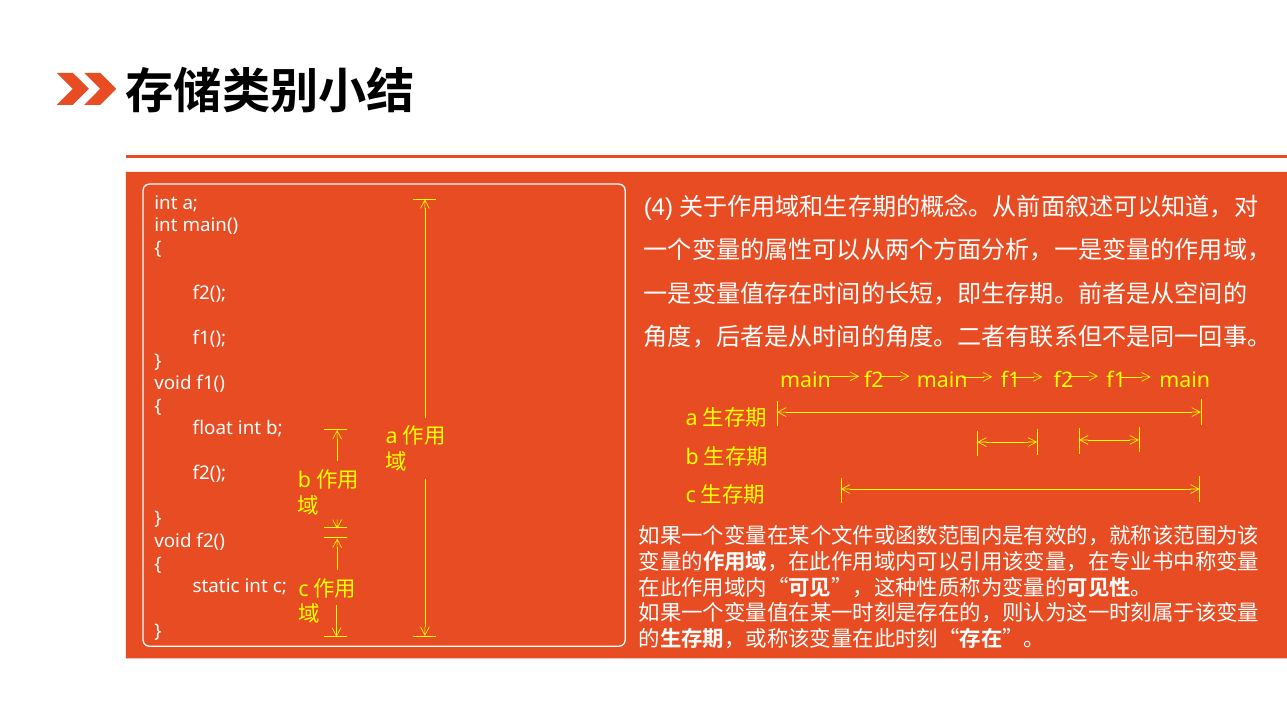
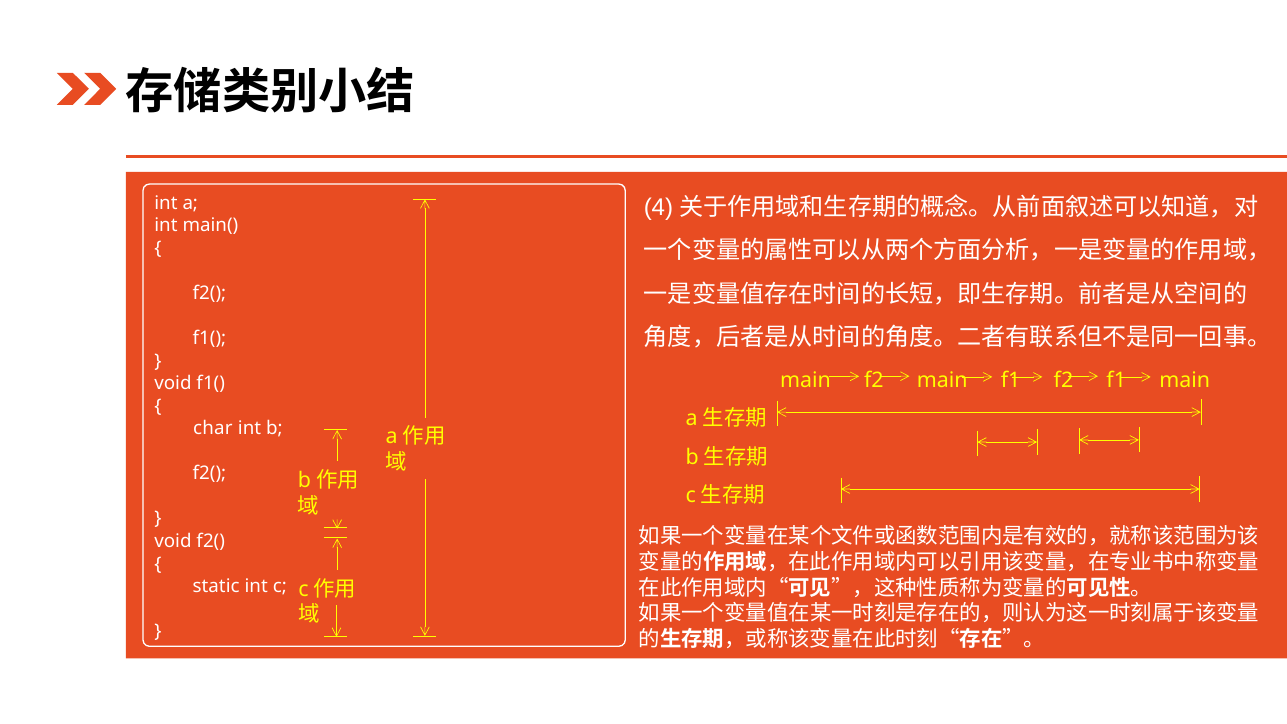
float: float -> char (213, 429)
